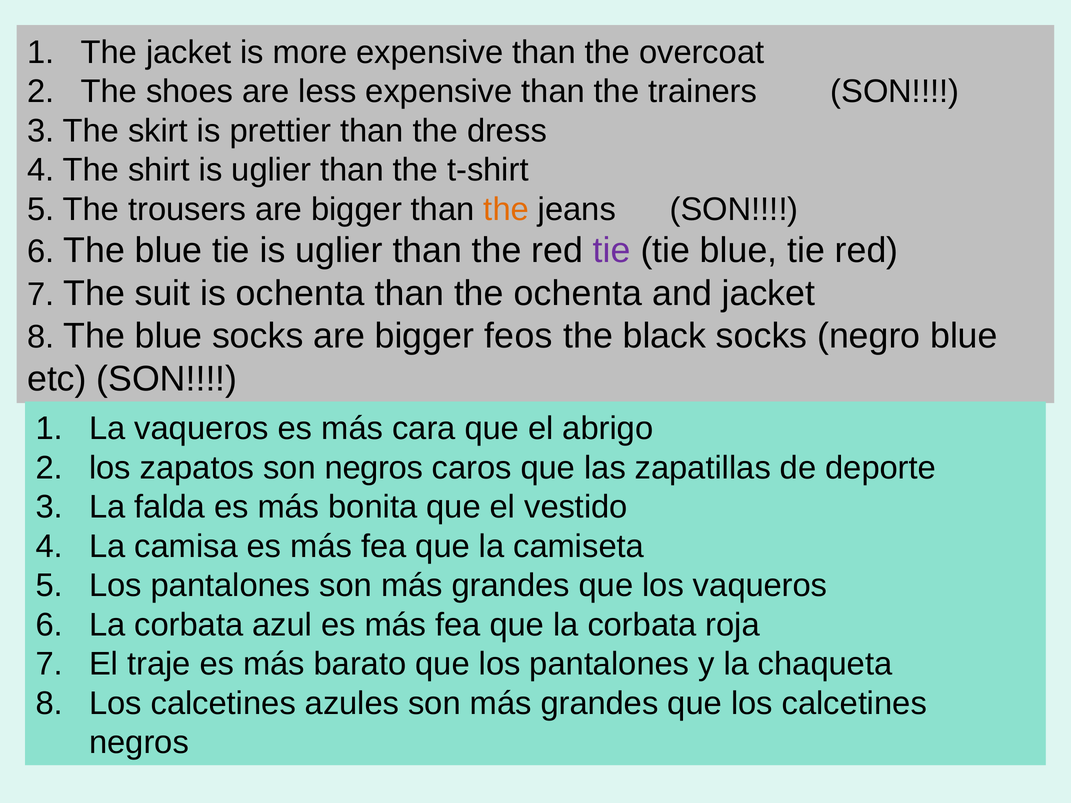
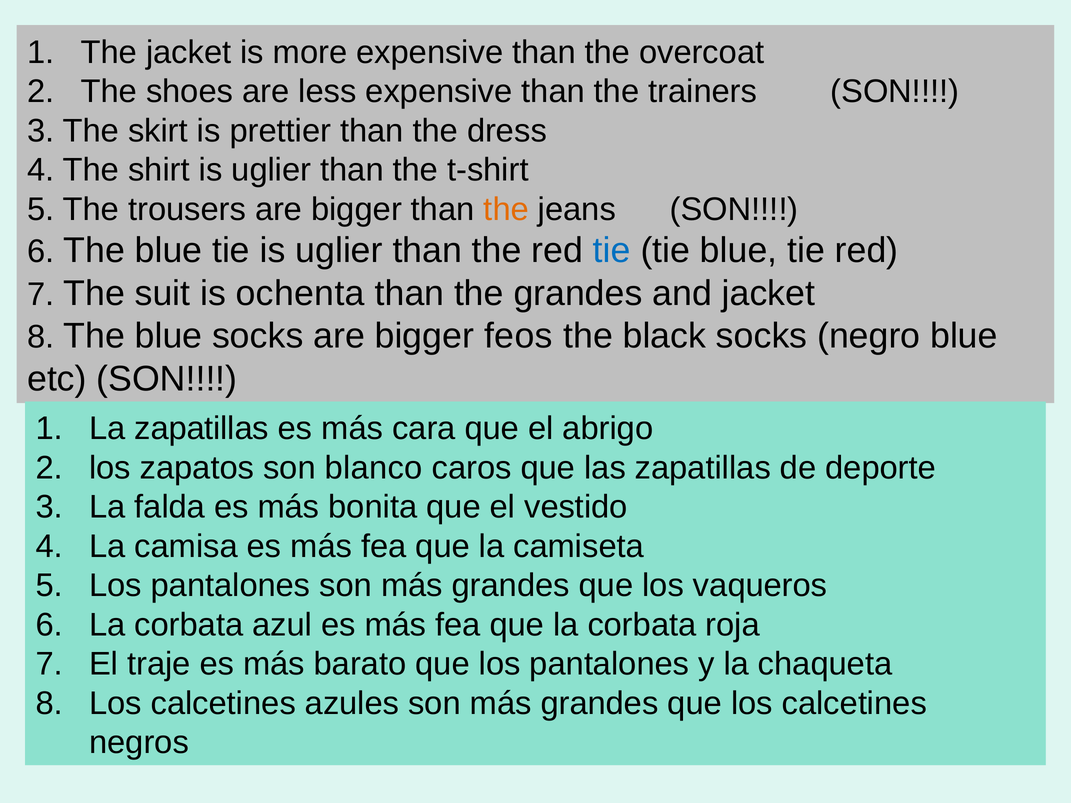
tie colour: purple -> blue (612, 251)
the ochenta: ochenta -> grandes (578, 293)
La vaqueros: vaqueros -> zapatillas (202, 429)
son negros: negros -> blanco (374, 468)
